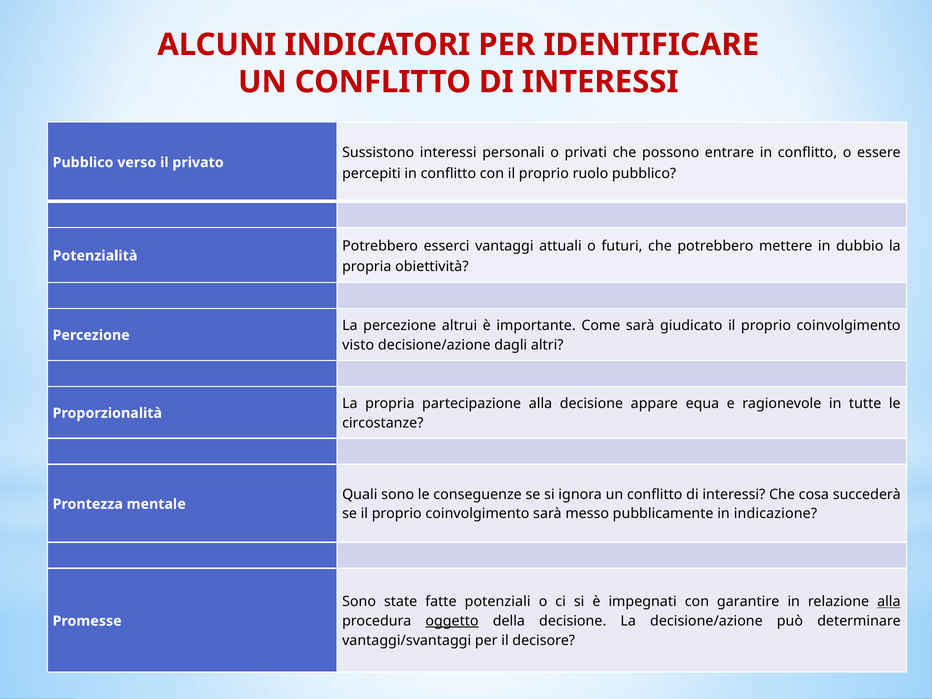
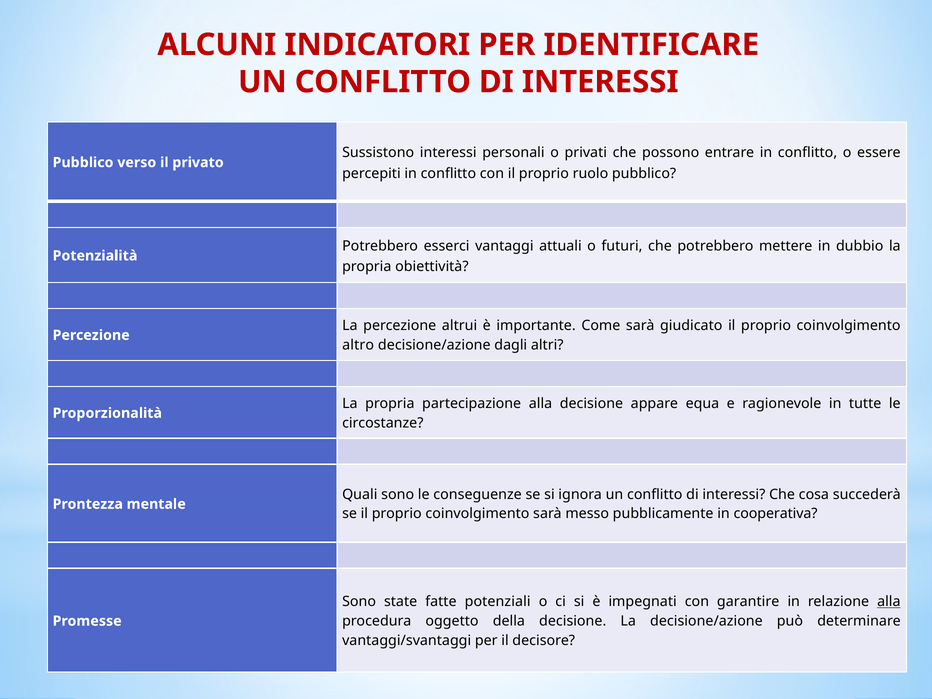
visto: visto -> altro (358, 345)
indicazione: indicazione -> cooperativa (776, 514)
oggetto underline: present -> none (452, 621)
